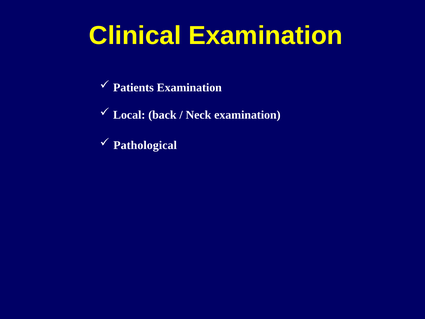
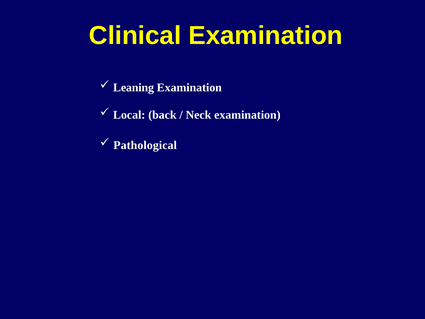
Patients: Patients -> Leaning (134, 88)
